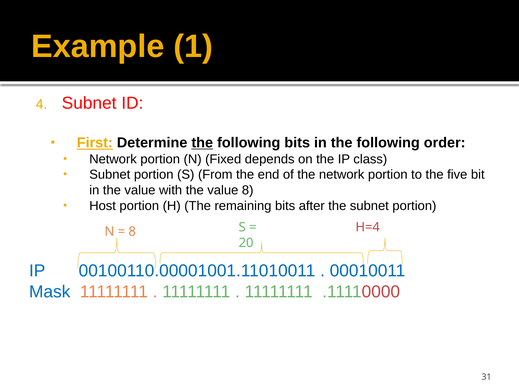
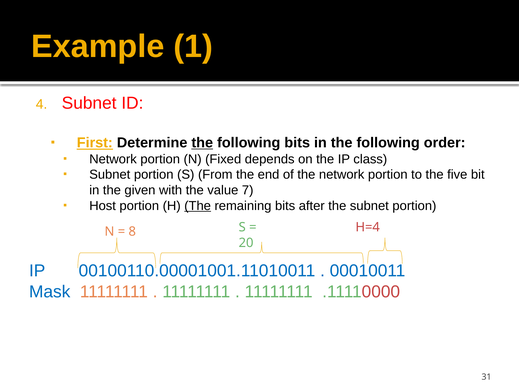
in the value: value -> given (140, 190)
value 8: 8 -> 7 (248, 190)
The underline: none -> present (198, 206)
